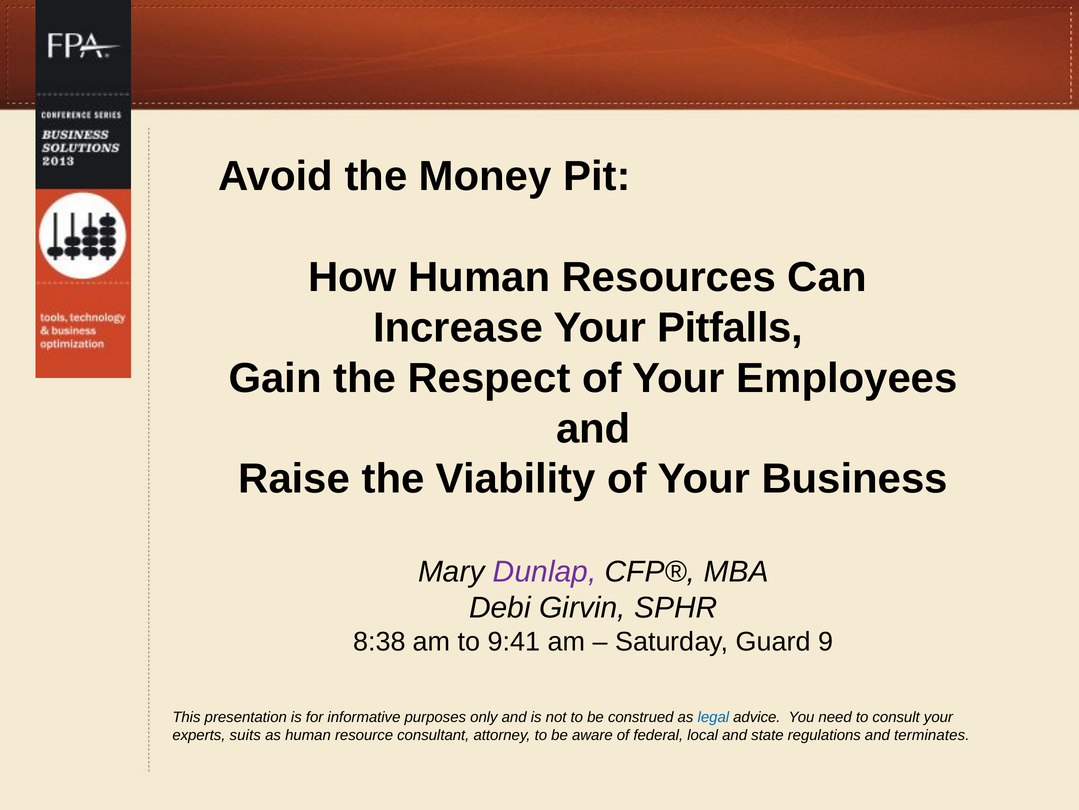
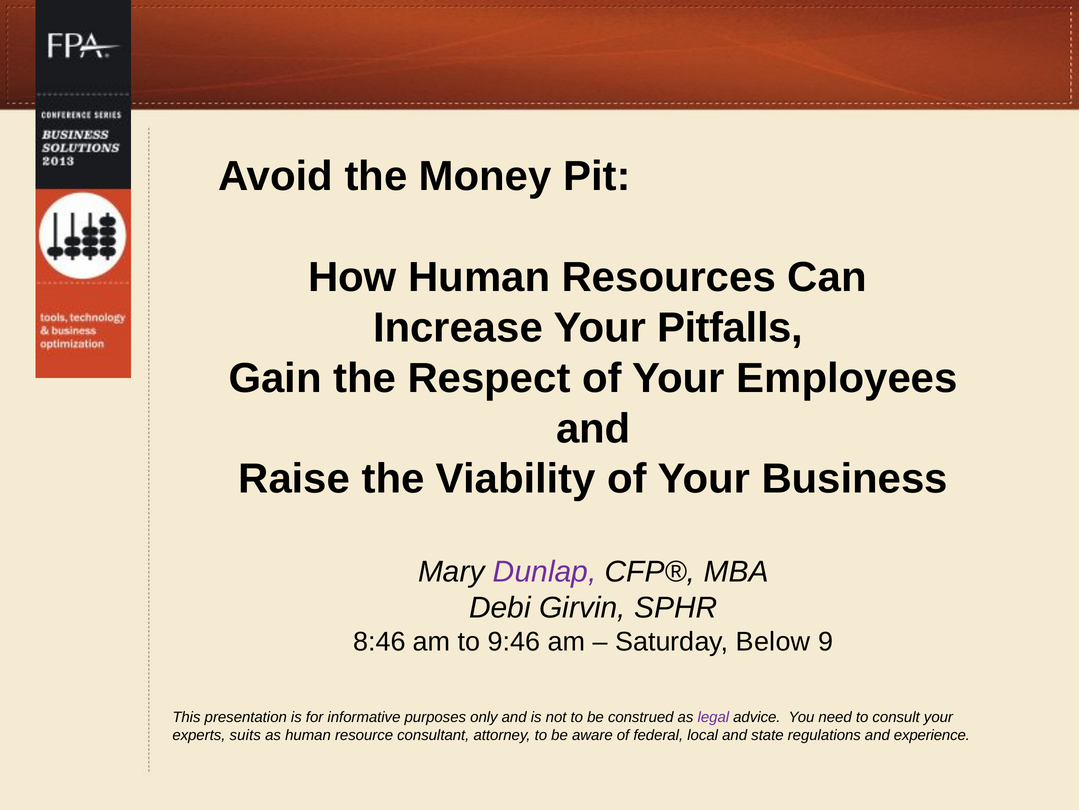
8:38: 8:38 -> 8:46 (379, 641)
9:41: 9:41 -> 9:46 (514, 641)
Guard: Guard -> Below (773, 641)
legal colour: blue -> purple (713, 717)
terminates: terminates -> experience (932, 735)
